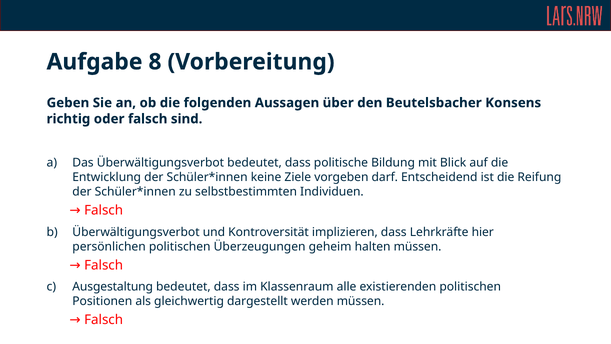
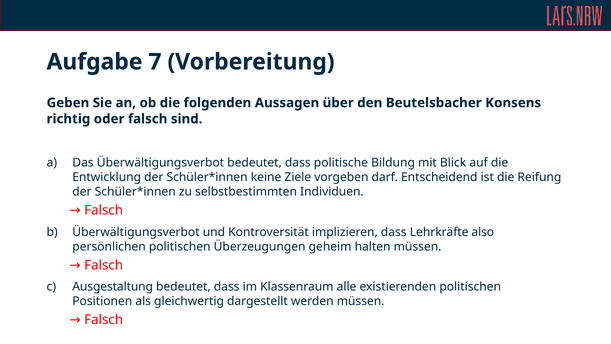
8: 8 -> 7 (155, 62)
hier: hier -> also (483, 232)
